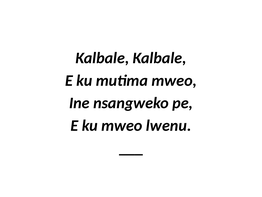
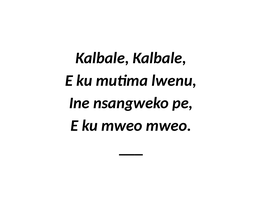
mutima mweo: mweo -> lwenu (174, 80)
mweo lwenu: lwenu -> mweo (169, 125)
